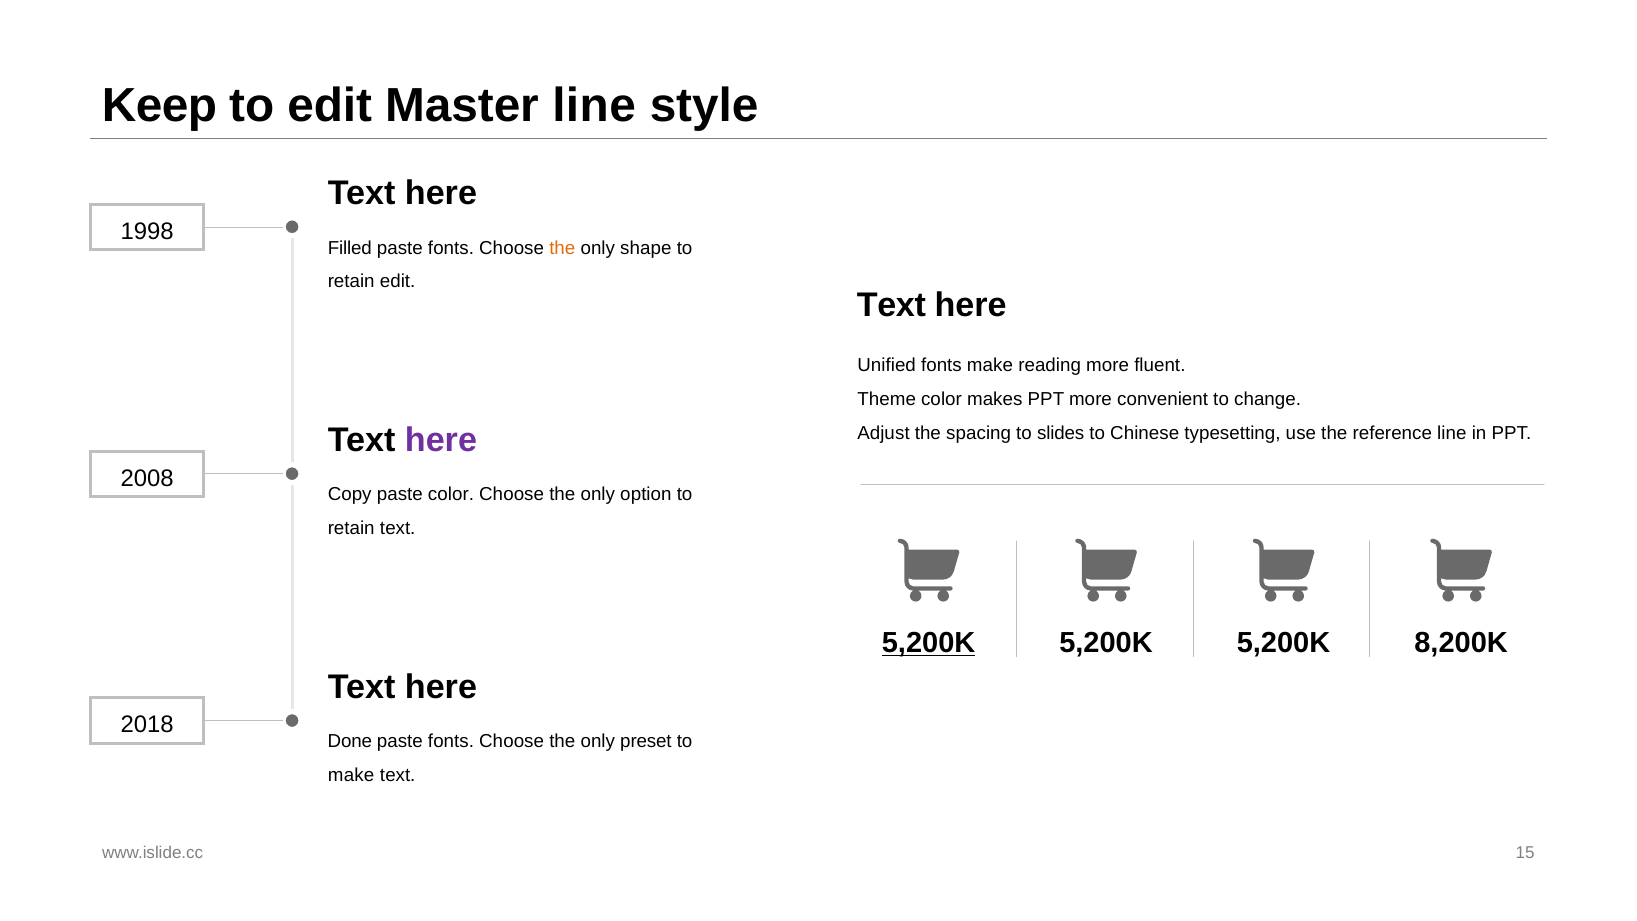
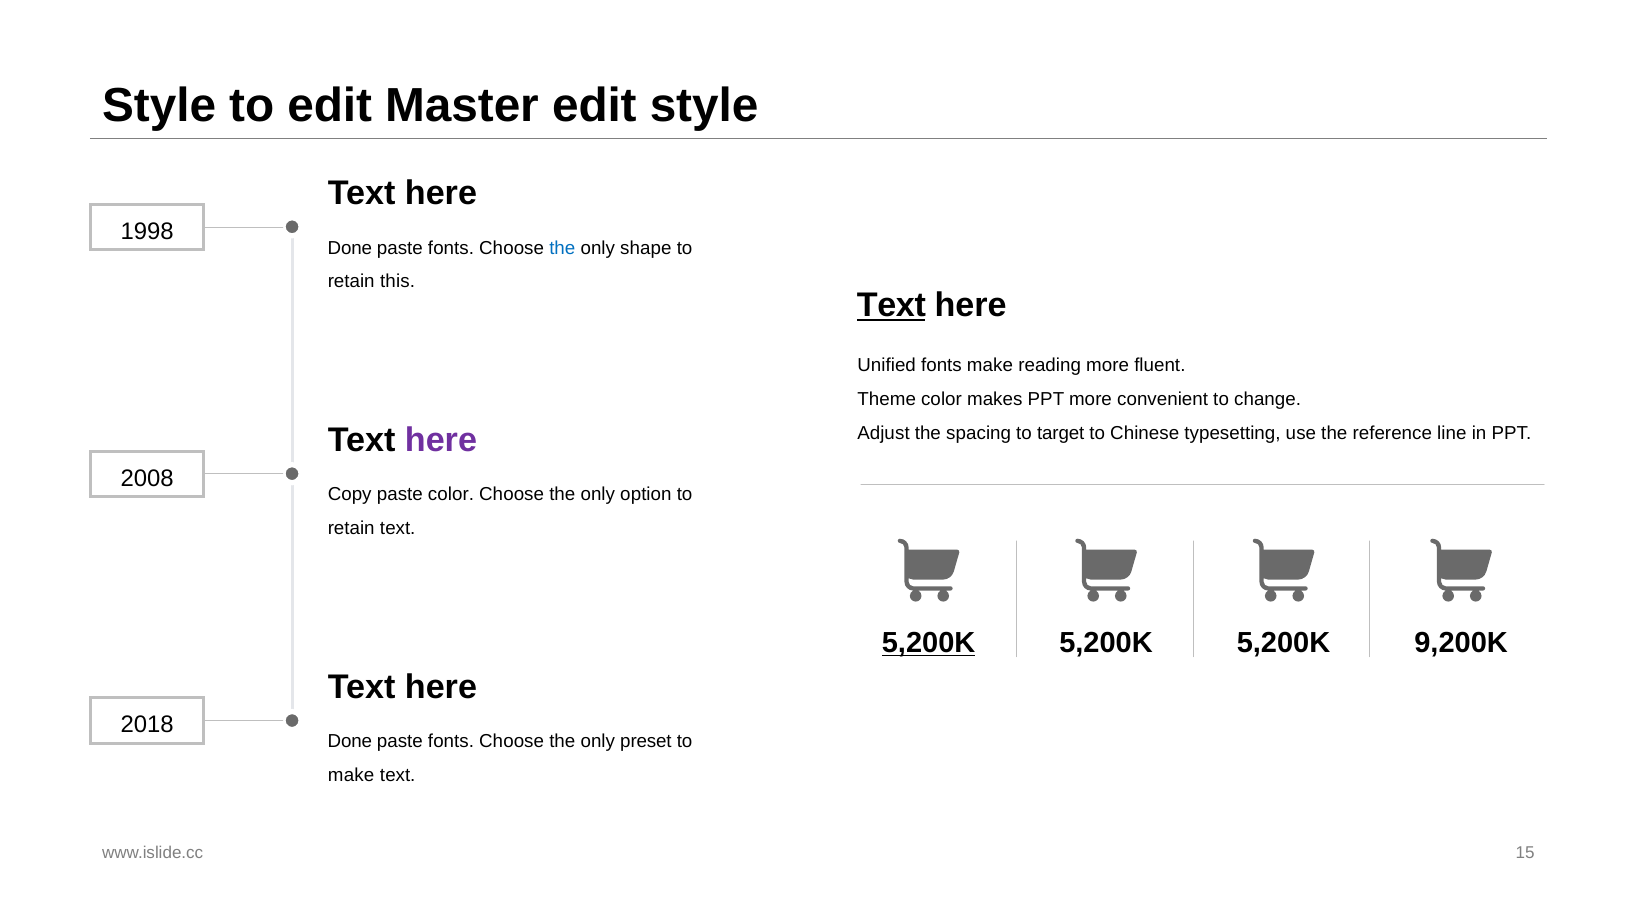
Keep: Keep -> Style (159, 106)
Master line: line -> edit (594, 106)
Filled: Filled -> Done (350, 248)
the colour: orange -> blue (562, 248)
retain edit: edit -> this (398, 282)
Text underline: none -> present (891, 305)
slides: slides -> target (1061, 433)
8,200K: 8,200K -> 9,200K (1461, 643)
